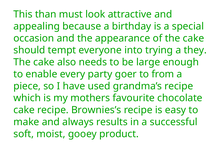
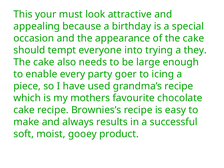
than: than -> your (46, 14)
from: from -> icing (163, 74)
